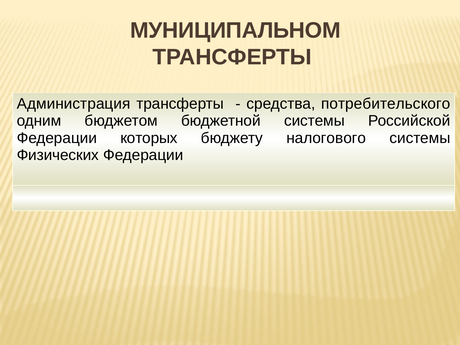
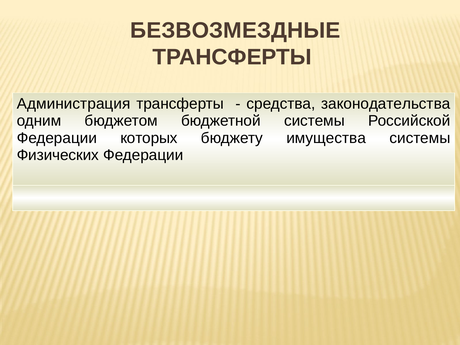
МУНИЦИПАЛЬНОМ: МУНИЦИПАЛЬНОМ -> БЕЗВОЗМЕЗДНЫЕ (235, 30)
потребительского: потребительского -> законодательства (386, 104)
налогового: налогового -> имущества (326, 138)
